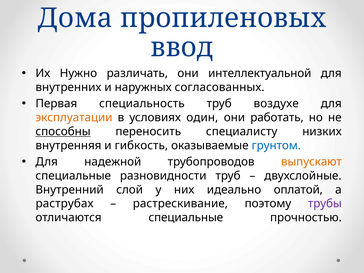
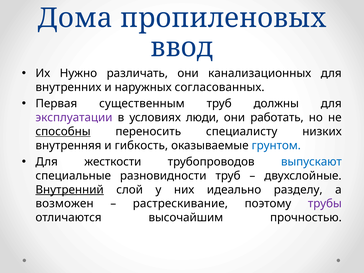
интеллектуальной: интеллектуальной -> канализационных (260, 73)
специальность: специальность -> существенным (142, 104)
воздухе: воздухе -> должны (276, 104)
эксплуатации colour: orange -> purple (74, 118)
один: один -> люди (202, 118)
надежной: надежной -> жесткости (113, 162)
выпускают colour: orange -> blue (311, 162)
Внутренний underline: none -> present (70, 190)
оплатой: оплатой -> разделу (298, 190)
раструбах: раструбах -> возможен (65, 204)
отличаются специальные: специальные -> высочайшим (186, 218)
